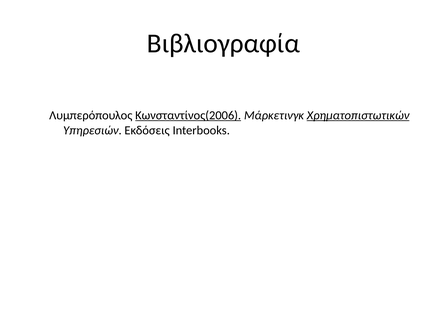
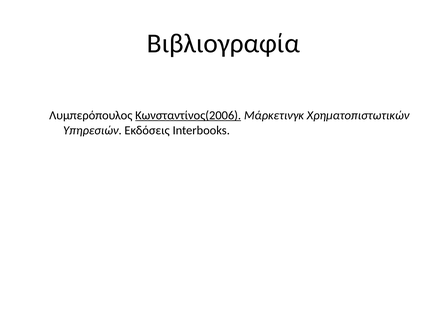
Χρηματοπιστωτικών underline: present -> none (358, 115)
